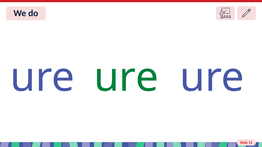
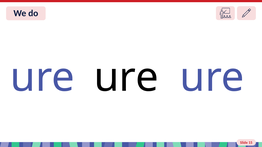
ure colour: green -> black (126, 78)
